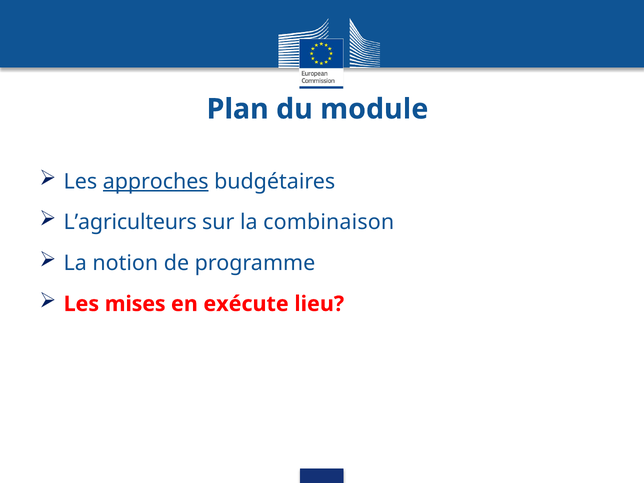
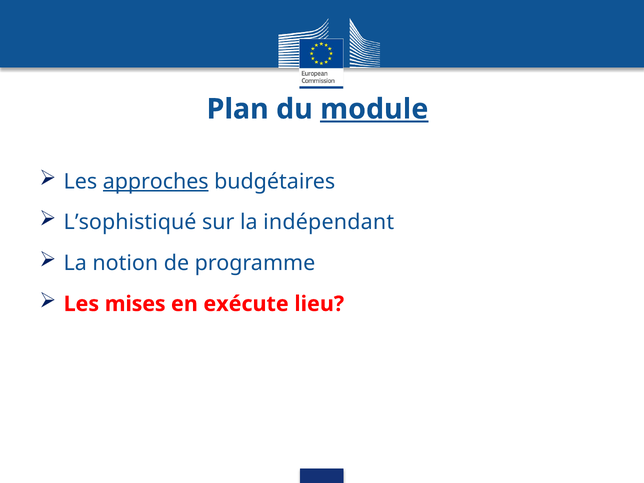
module underline: none -> present (374, 109)
L’agriculteurs: L’agriculteurs -> L’sophistiqué (130, 222)
combinaison: combinaison -> indépendant (329, 222)
